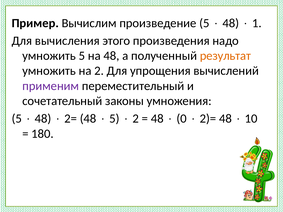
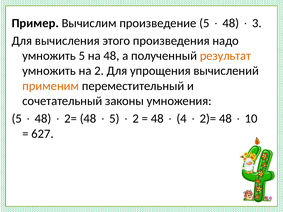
1: 1 -> 3 (257, 23)
применим colour: purple -> orange (51, 86)
0: 0 -> 4 (182, 119)
180: 180 -> 627 (43, 134)
